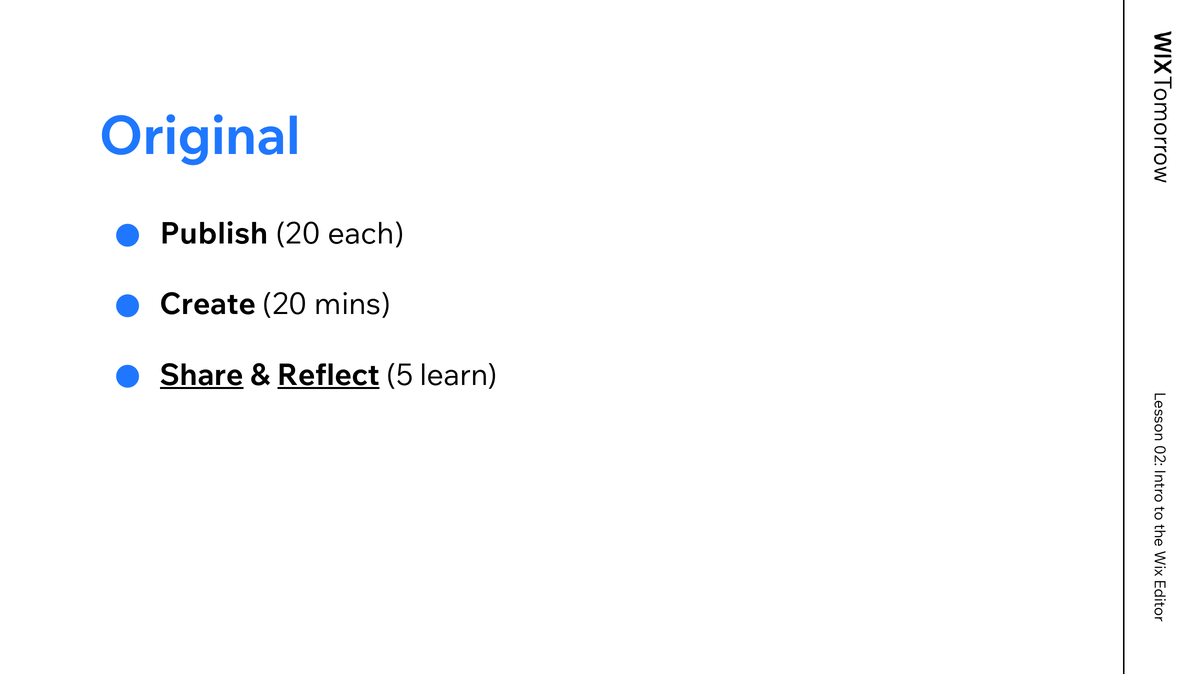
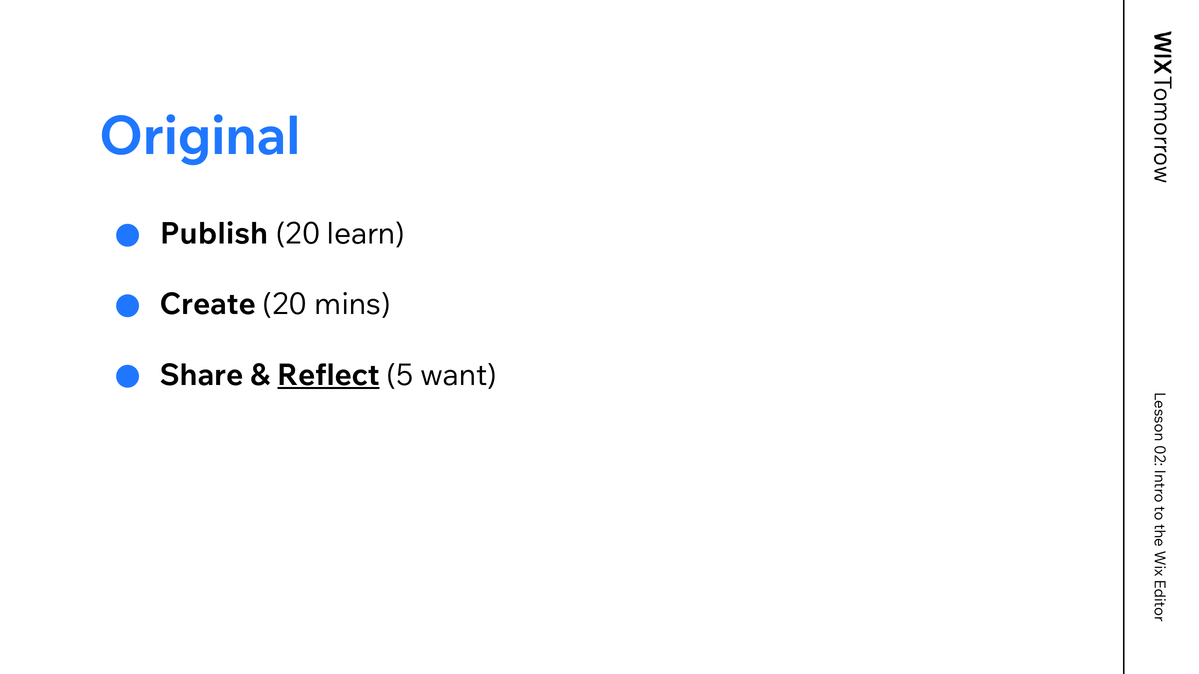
each: each -> learn (366, 234)
Share underline: present -> none (202, 375)
learn: learn -> want (459, 375)
